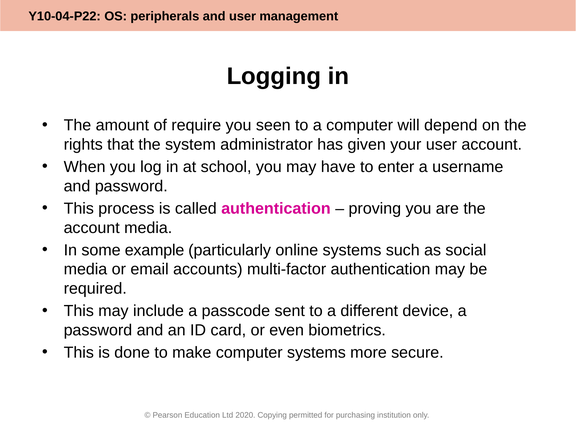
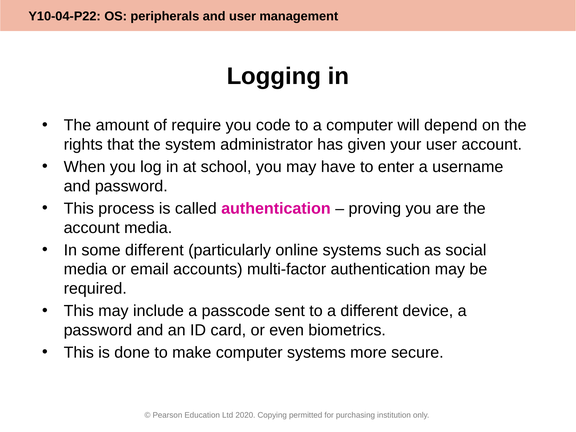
seen: seen -> code (273, 125)
some example: example -> different (154, 250)
